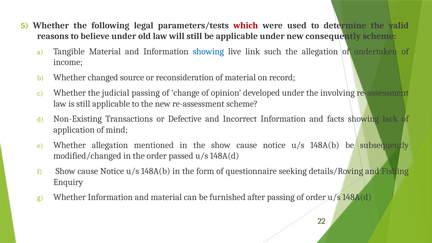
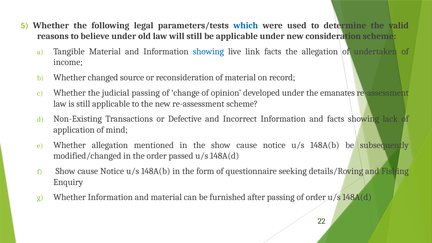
which colour: red -> blue (246, 25)
consequently: consequently -> consideration (333, 36)
link such: such -> facts (273, 51)
involving: involving -> emanates (338, 93)
